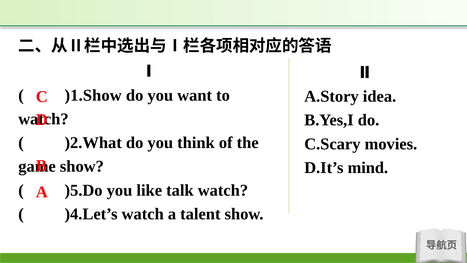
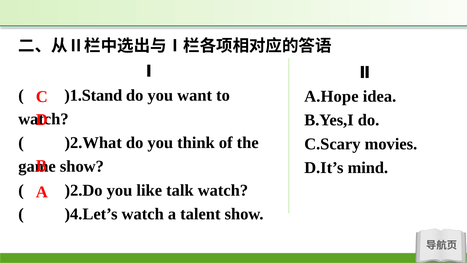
)1.Show: )1.Show -> )1.Stand (93, 95)
A.Story: A.Story -> A.Hope (331, 96)
)5.Do: )5.Do -> )2.Do (84, 190)
